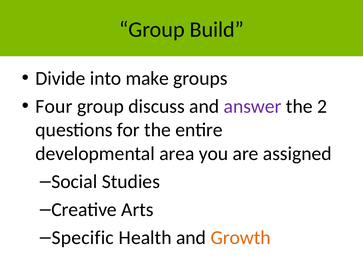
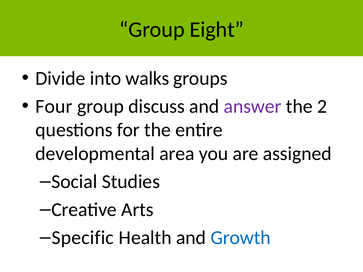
Build: Build -> Eight (217, 30)
make: make -> walks (147, 79)
Growth colour: orange -> blue (241, 238)
